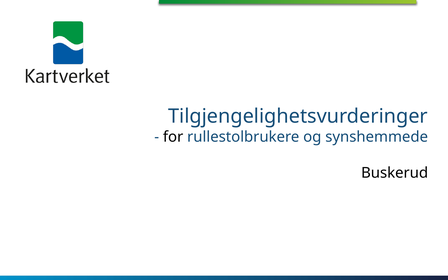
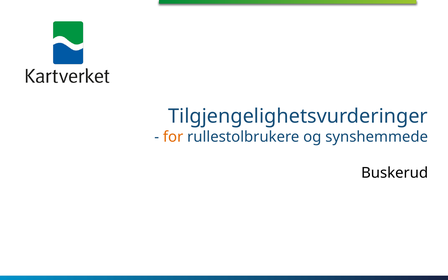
for colour: black -> orange (173, 137)
